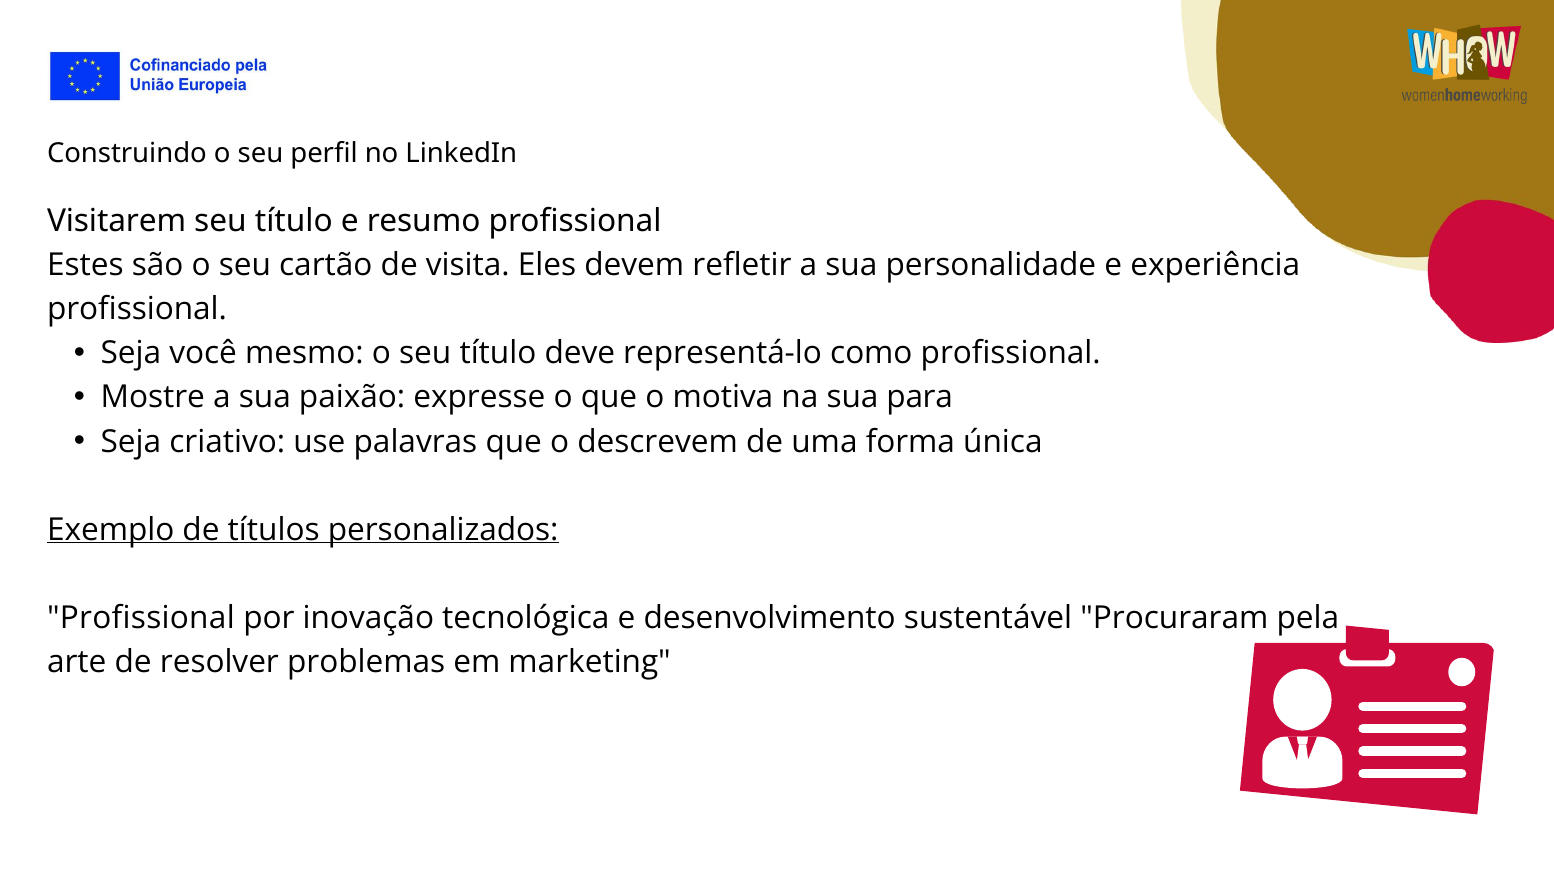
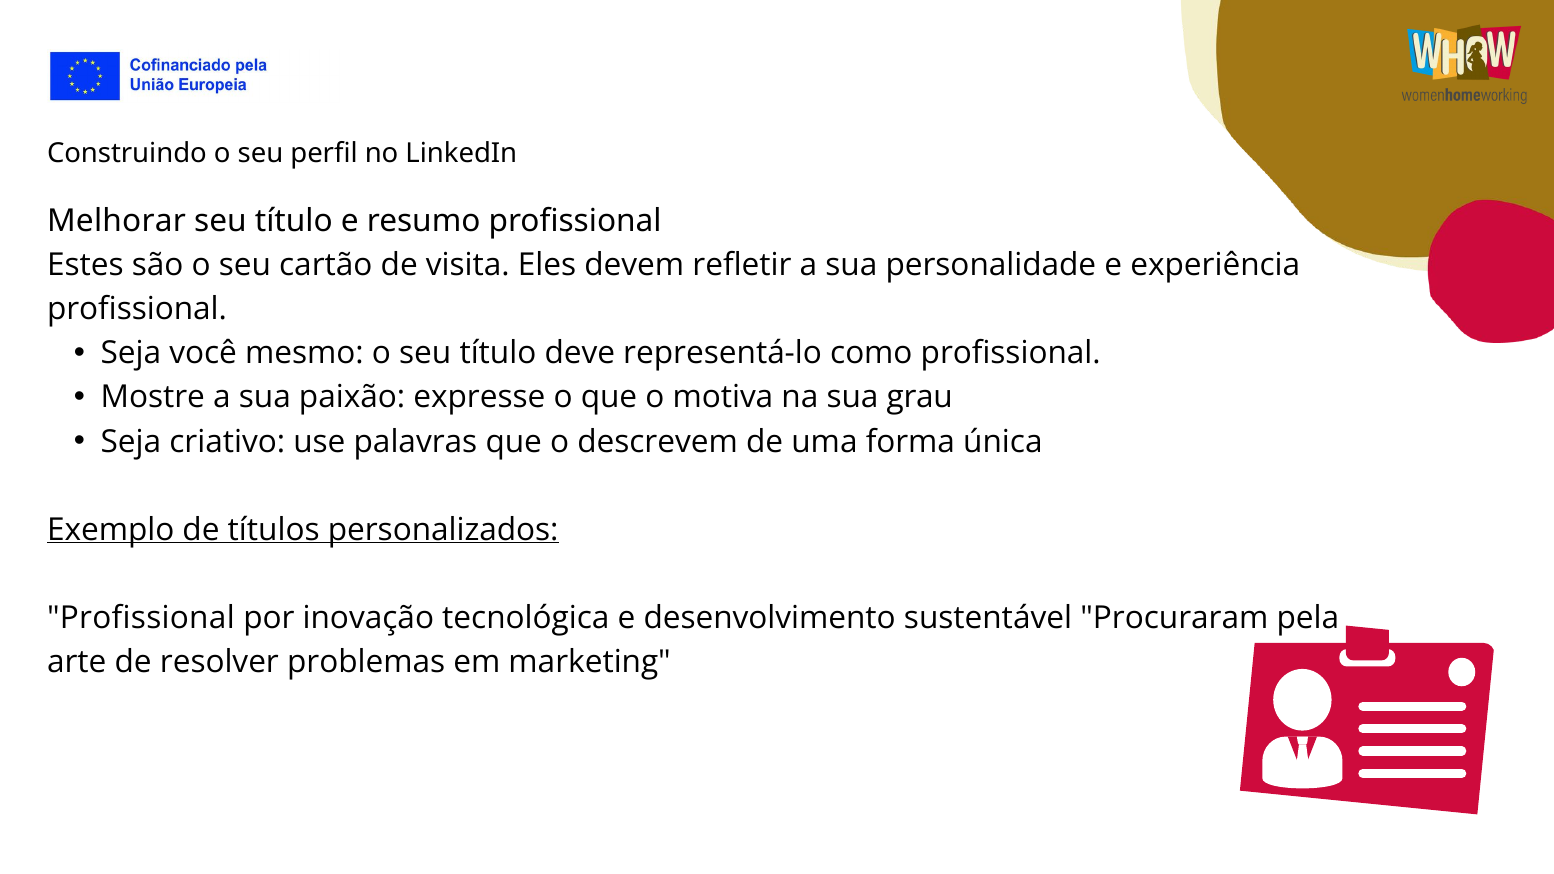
Visitarem: Visitarem -> Melhorar (116, 221)
para: para -> grau (920, 398)
